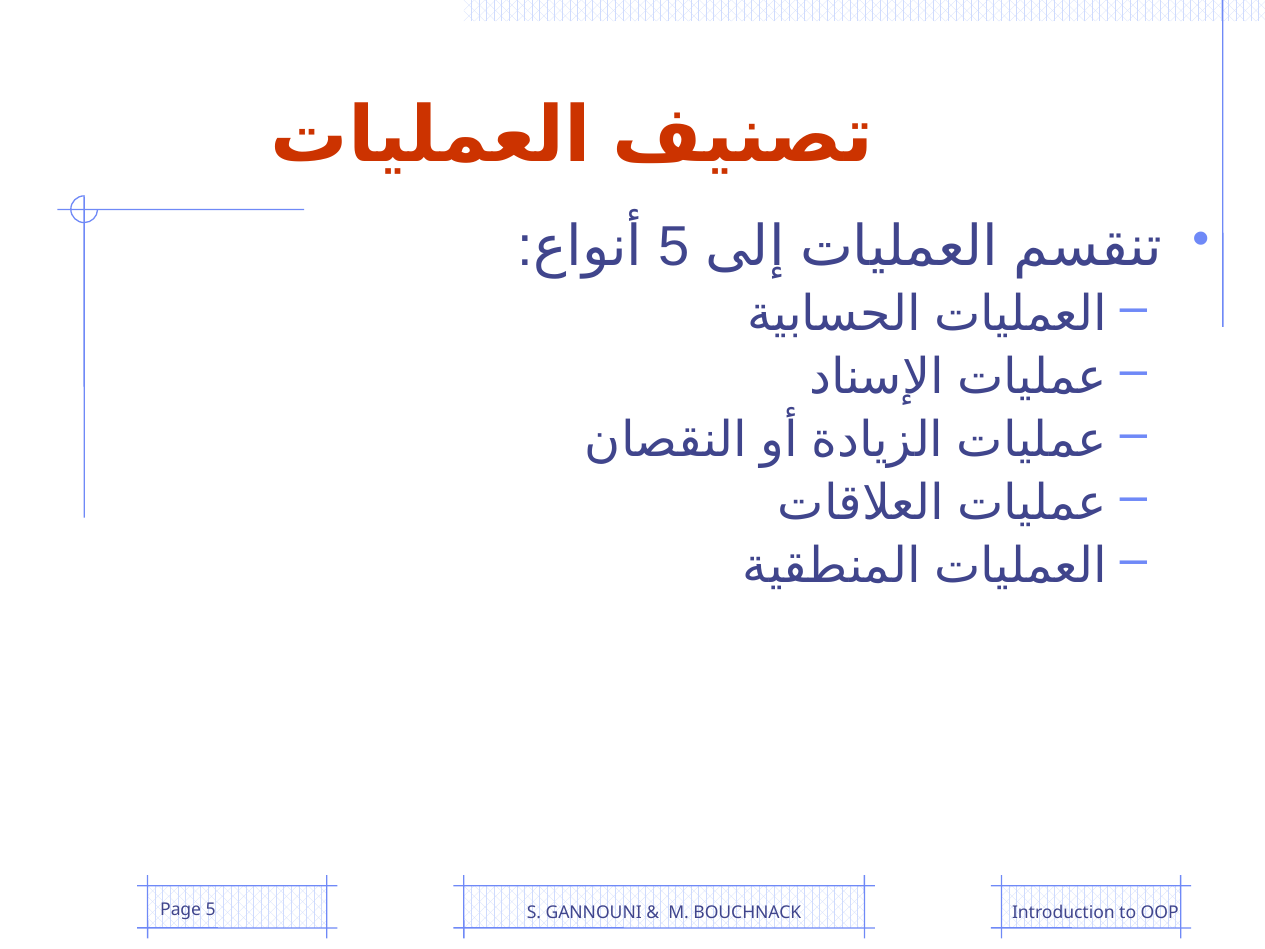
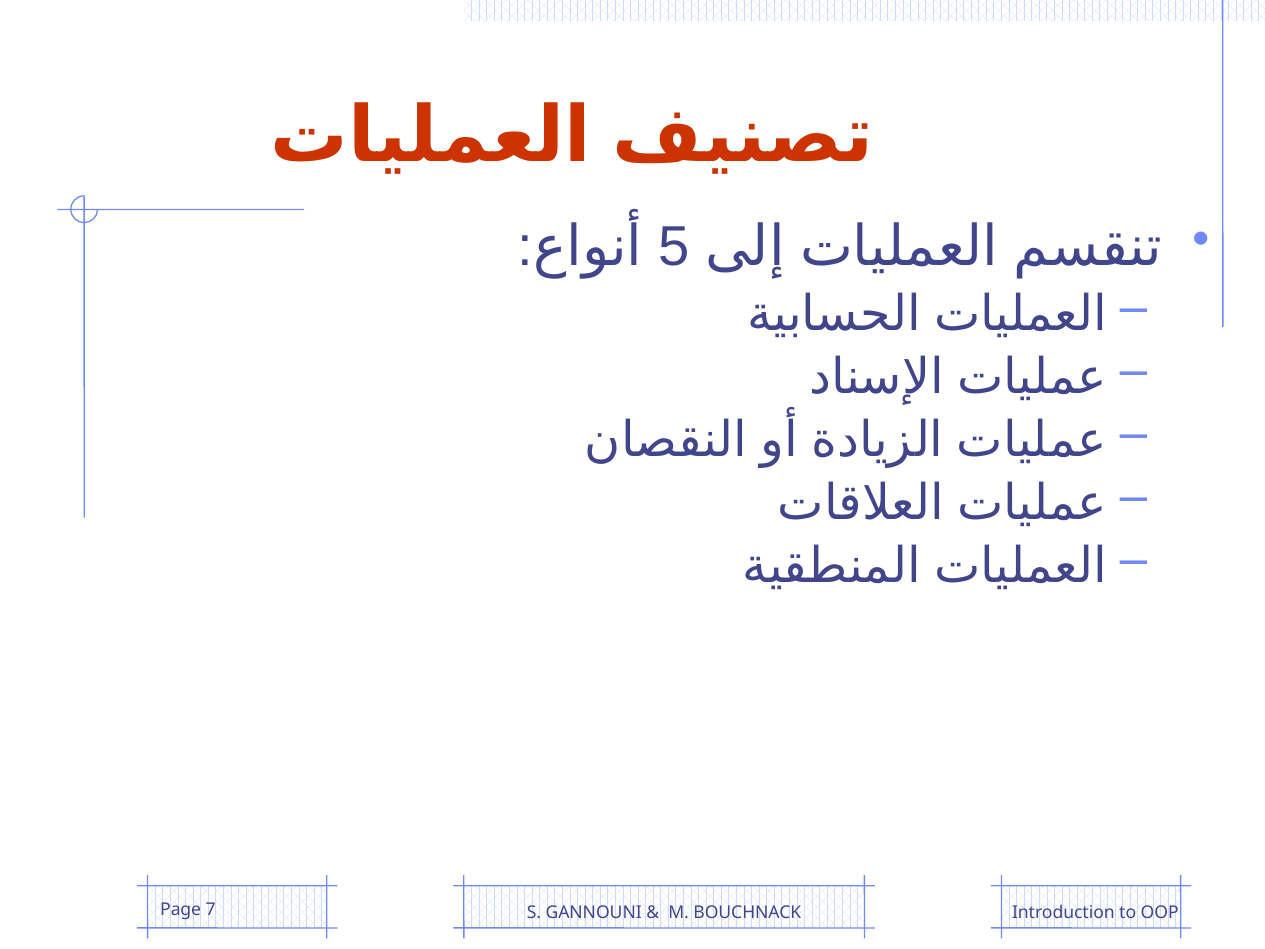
Page 5: 5 -> 7 (211, 909)
